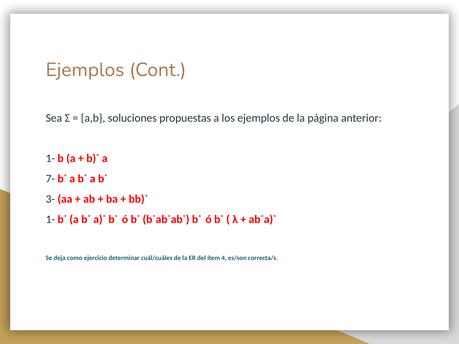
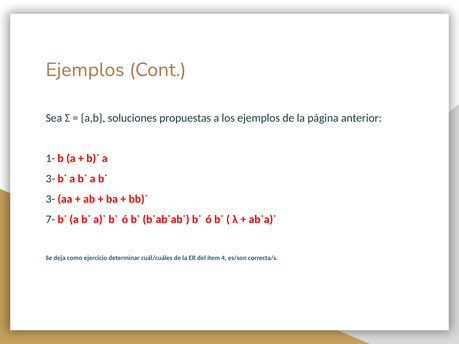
7-: 7- -> 3- (50, 179)
1-: 1- -> 7- (50, 219)
